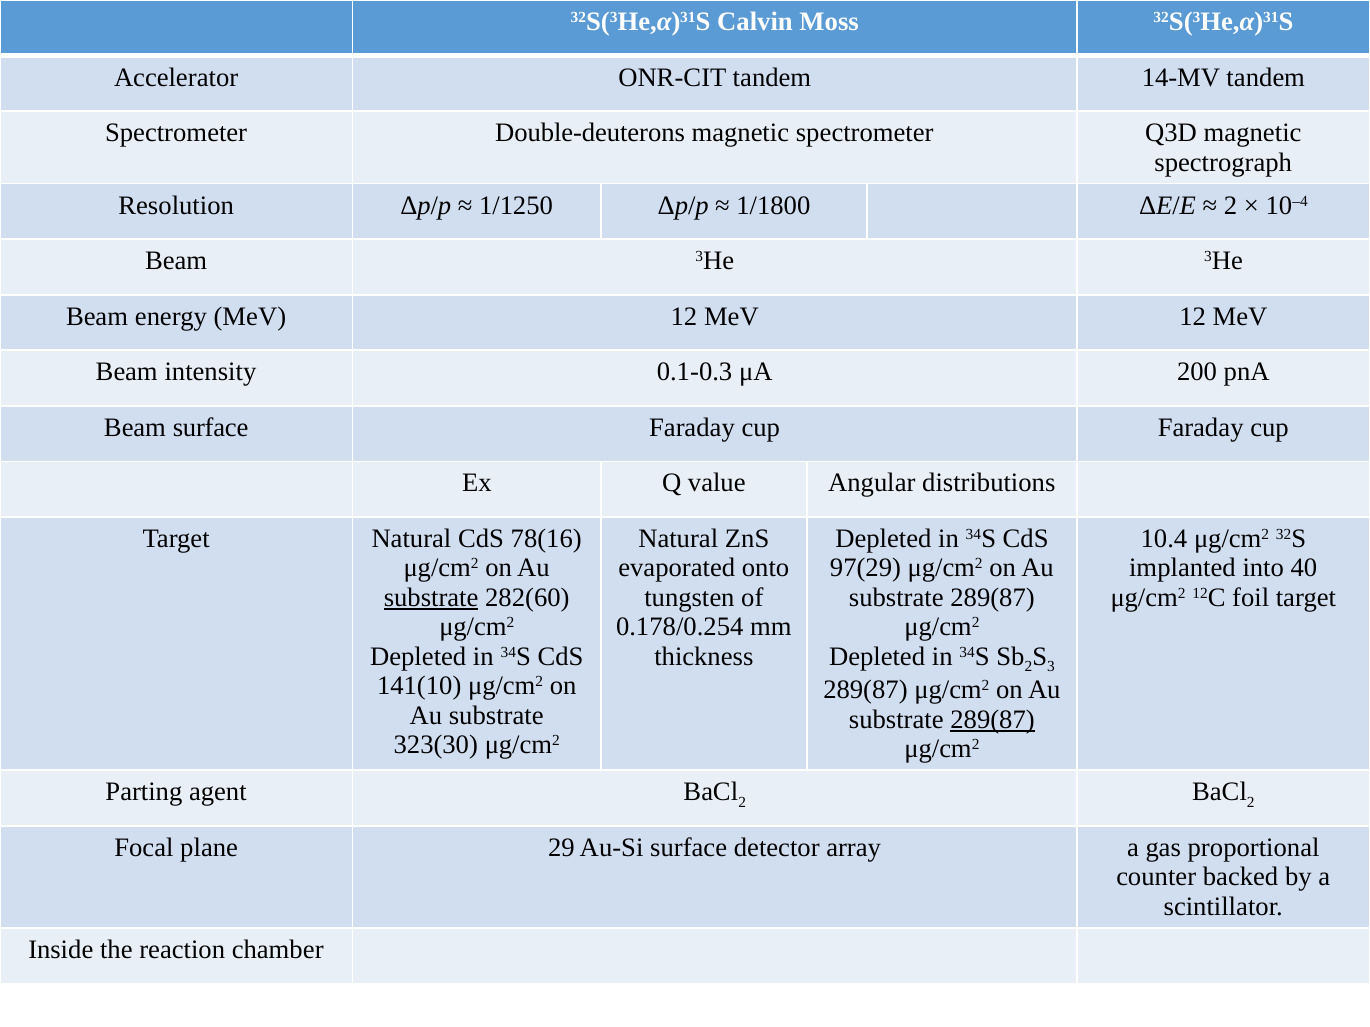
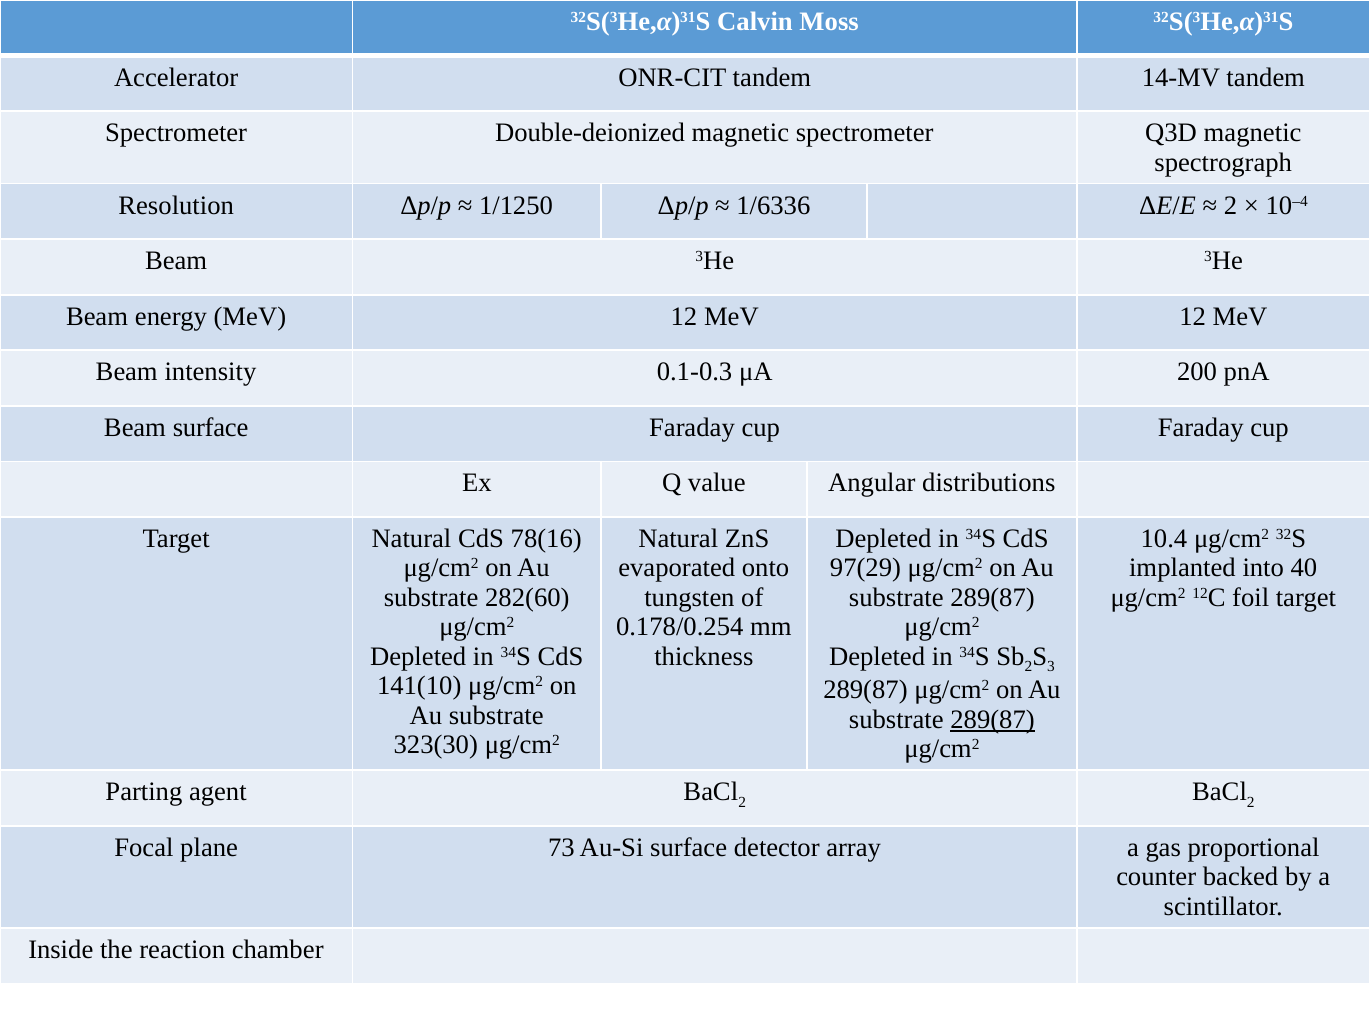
Double-deuterons: Double-deuterons -> Double-deionized (590, 133)
1/1800: 1/1800 -> 1/6336 (773, 206)
substrate underline: present -> none (431, 598)
29: 29 -> 73 (561, 848)
